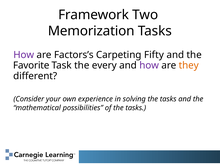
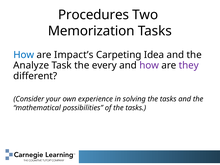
Framework: Framework -> Procedures (94, 15)
How colour: purple -> blue (24, 55)
Factors’s: Factors’s -> Impact’s (74, 55)
Fifty: Fifty -> Idea (154, 55)
Favorite: Favorite -> Analyze (31, 65)
they colour: orange -> purple (189, 65)
